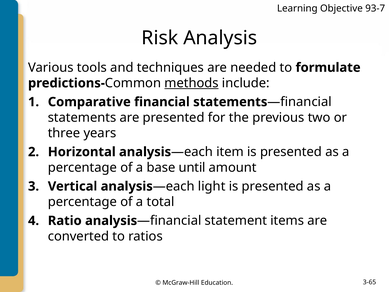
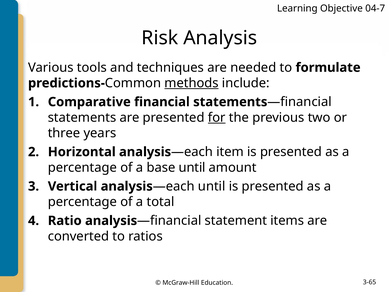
93-7: 93-7 -> 04-7 (375, 8)
for underline: none -> present (217, 117)
light: light -> until (212, 186)
